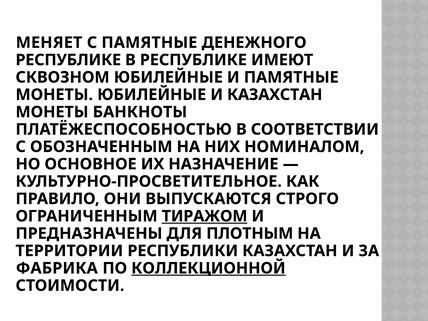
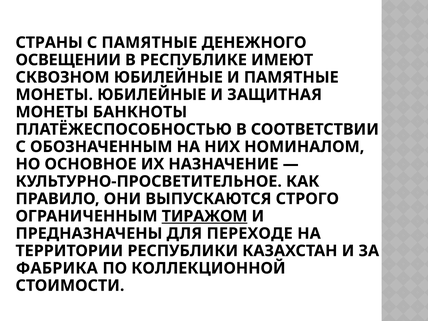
МЕНЯЕТ: МЕНЯЕТ -> СТРАНЫ (49, 43)
РЕСПУБЛИКЕ: РЕСПУБЛИКЕ -> ОСВЕЩЕНИИ (68, 60)
И КАЗАХСТАН: КАЗАХСТАН -> ЗАЩИТНАЯ (275, 95)
ПЛОТНЫМ: ПЛОТНЫМ -> ПЕРЕХОДЕ (250, 234)
КОЛЛЕКЦИОННОЙ underline: present -> none (208, 268)
